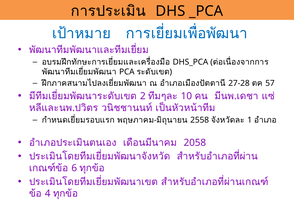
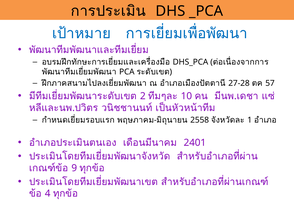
2058: 2058 -> 2401 (195, 143)
6: 6 -> 9 (74, 168)
